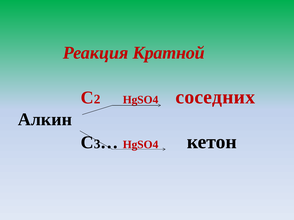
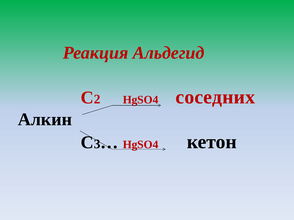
Кратной: Кратной -> Альдегид (169, 53)
